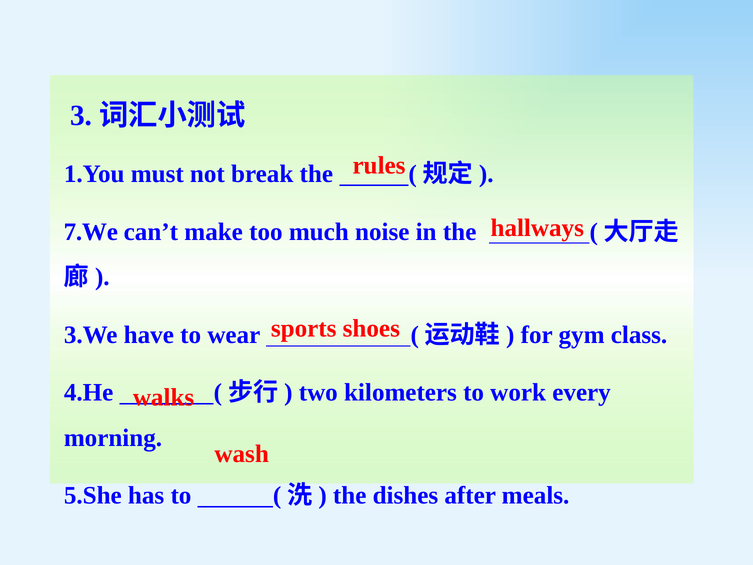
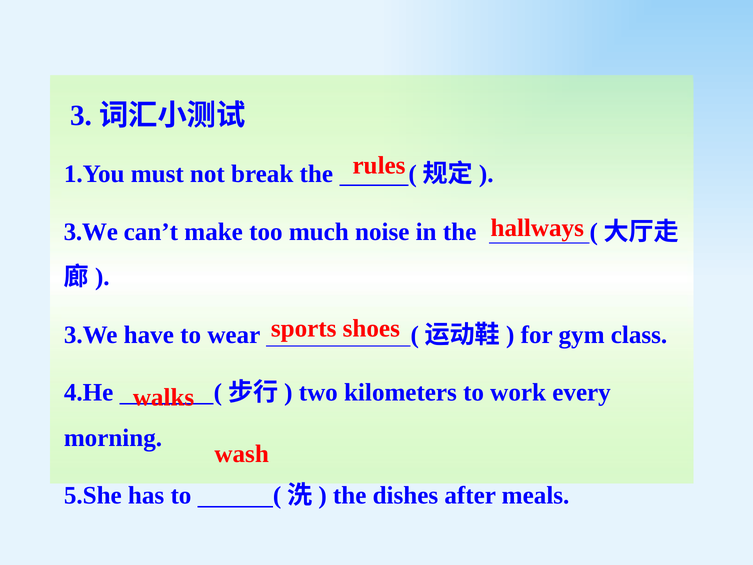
7.We: 7.We -> 3.We (91, 232)
